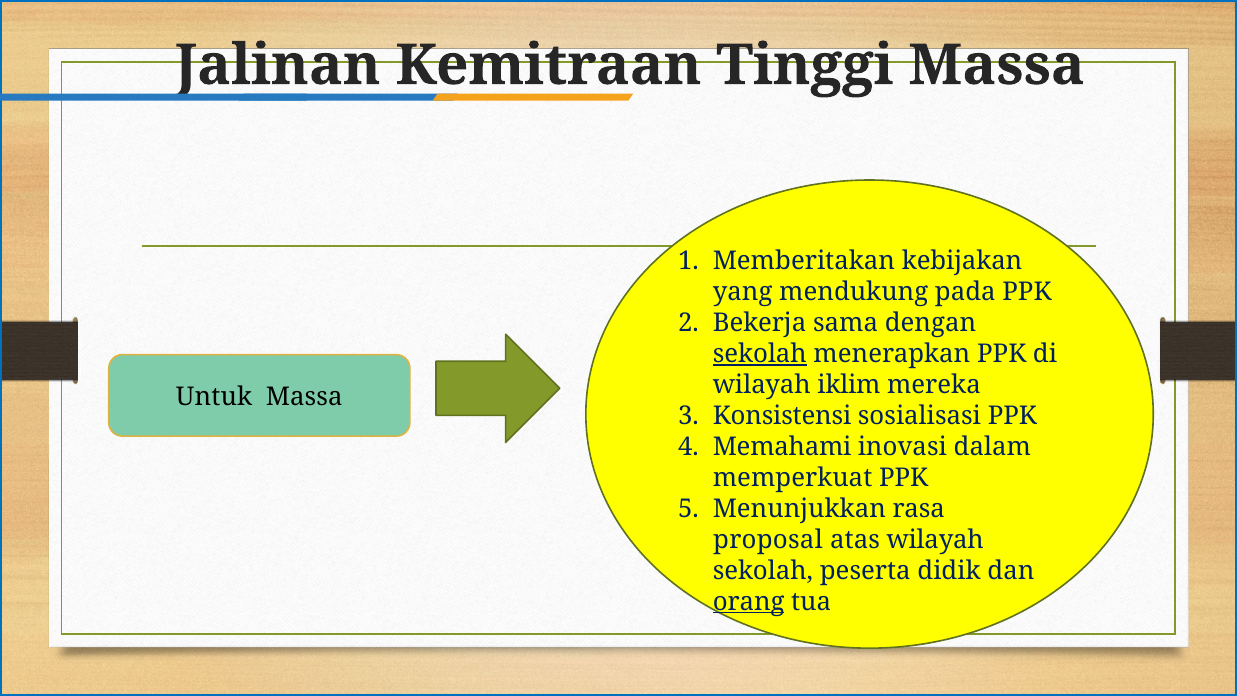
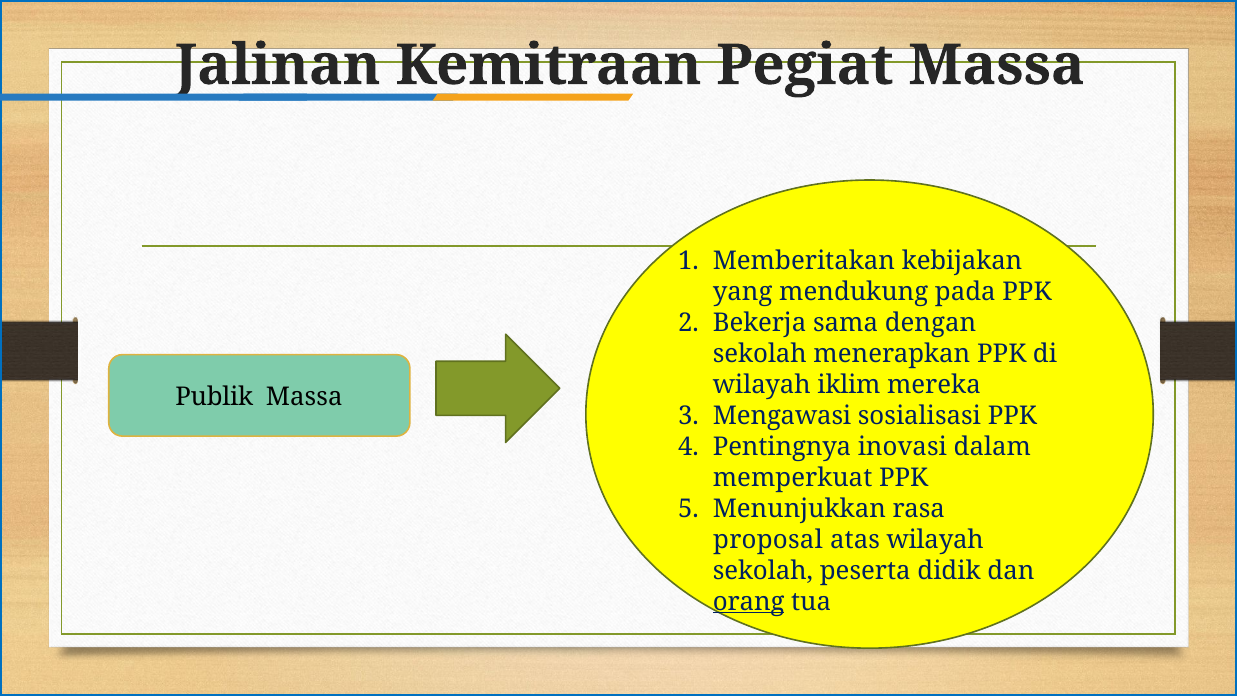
Tinggi: Tinggi -> Pegiat (805, 65)
sekolah underline: present -> none (760, 354)
Untuk: Untuk -> Publik (214, 397)
Konsistensi: Konsistensi -> Mengawasi (782, 416)
Memahami: Memahami -> Pentingnya (782, 447)
